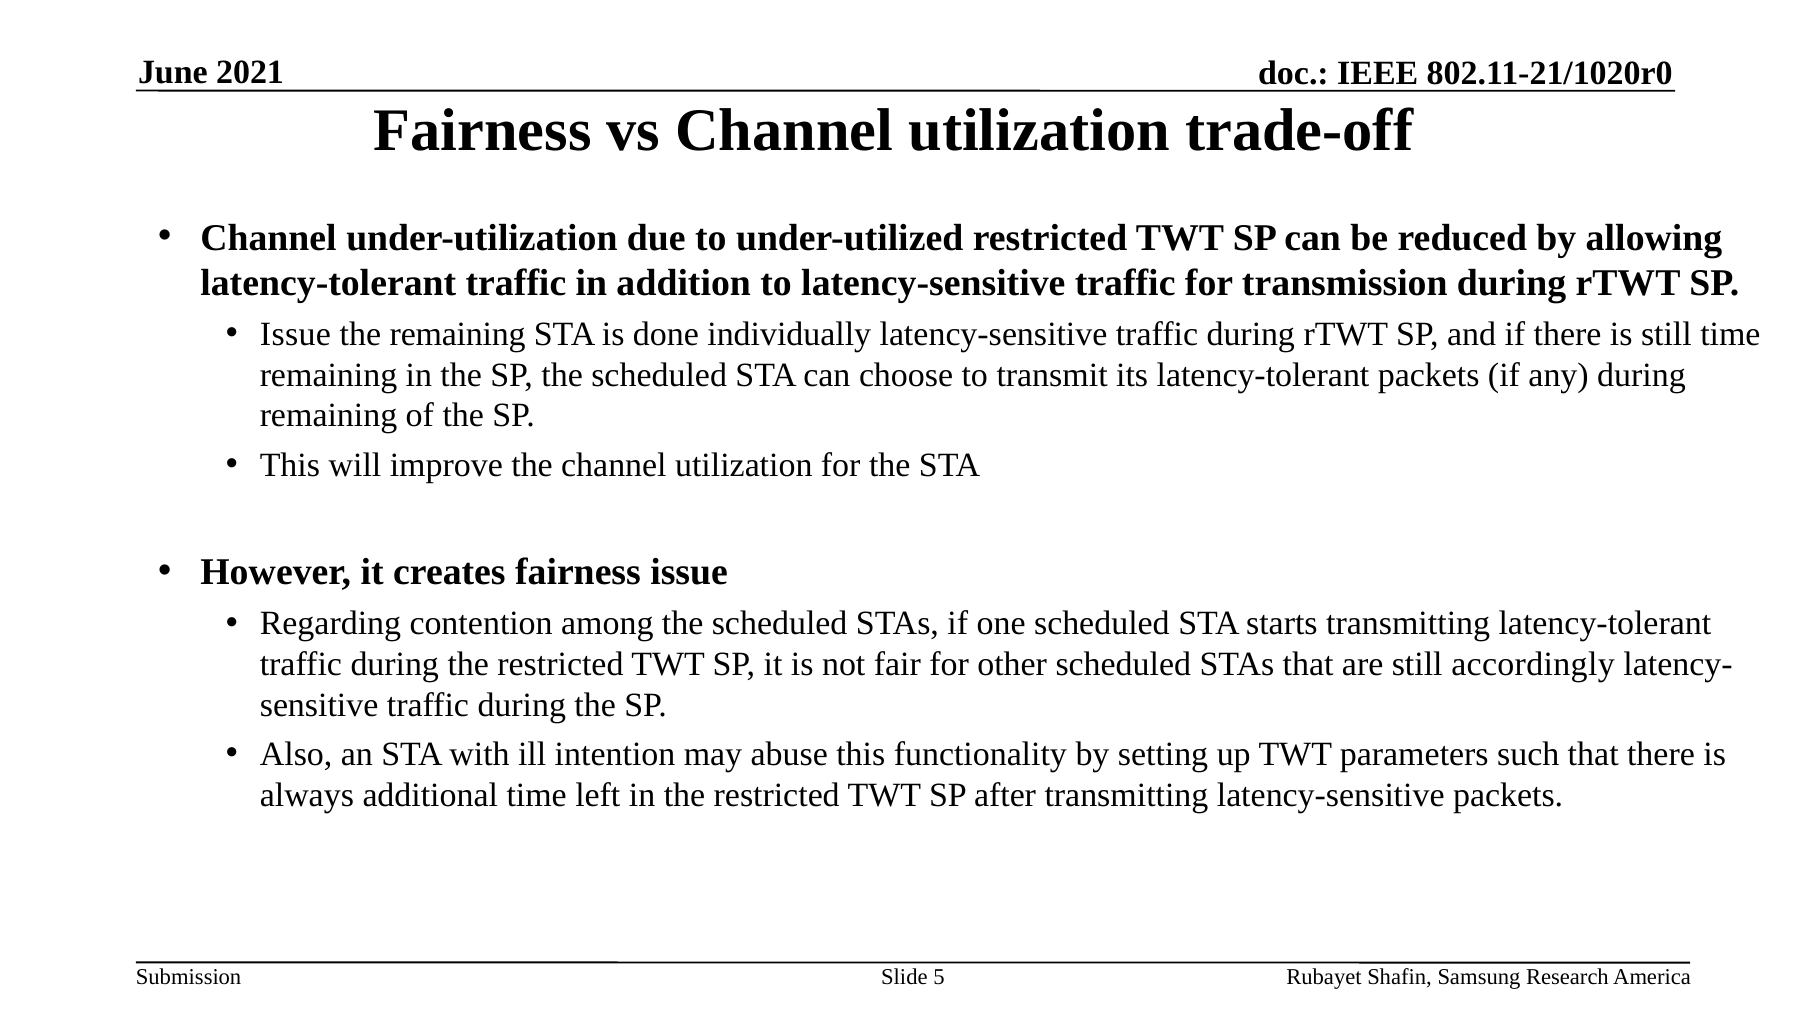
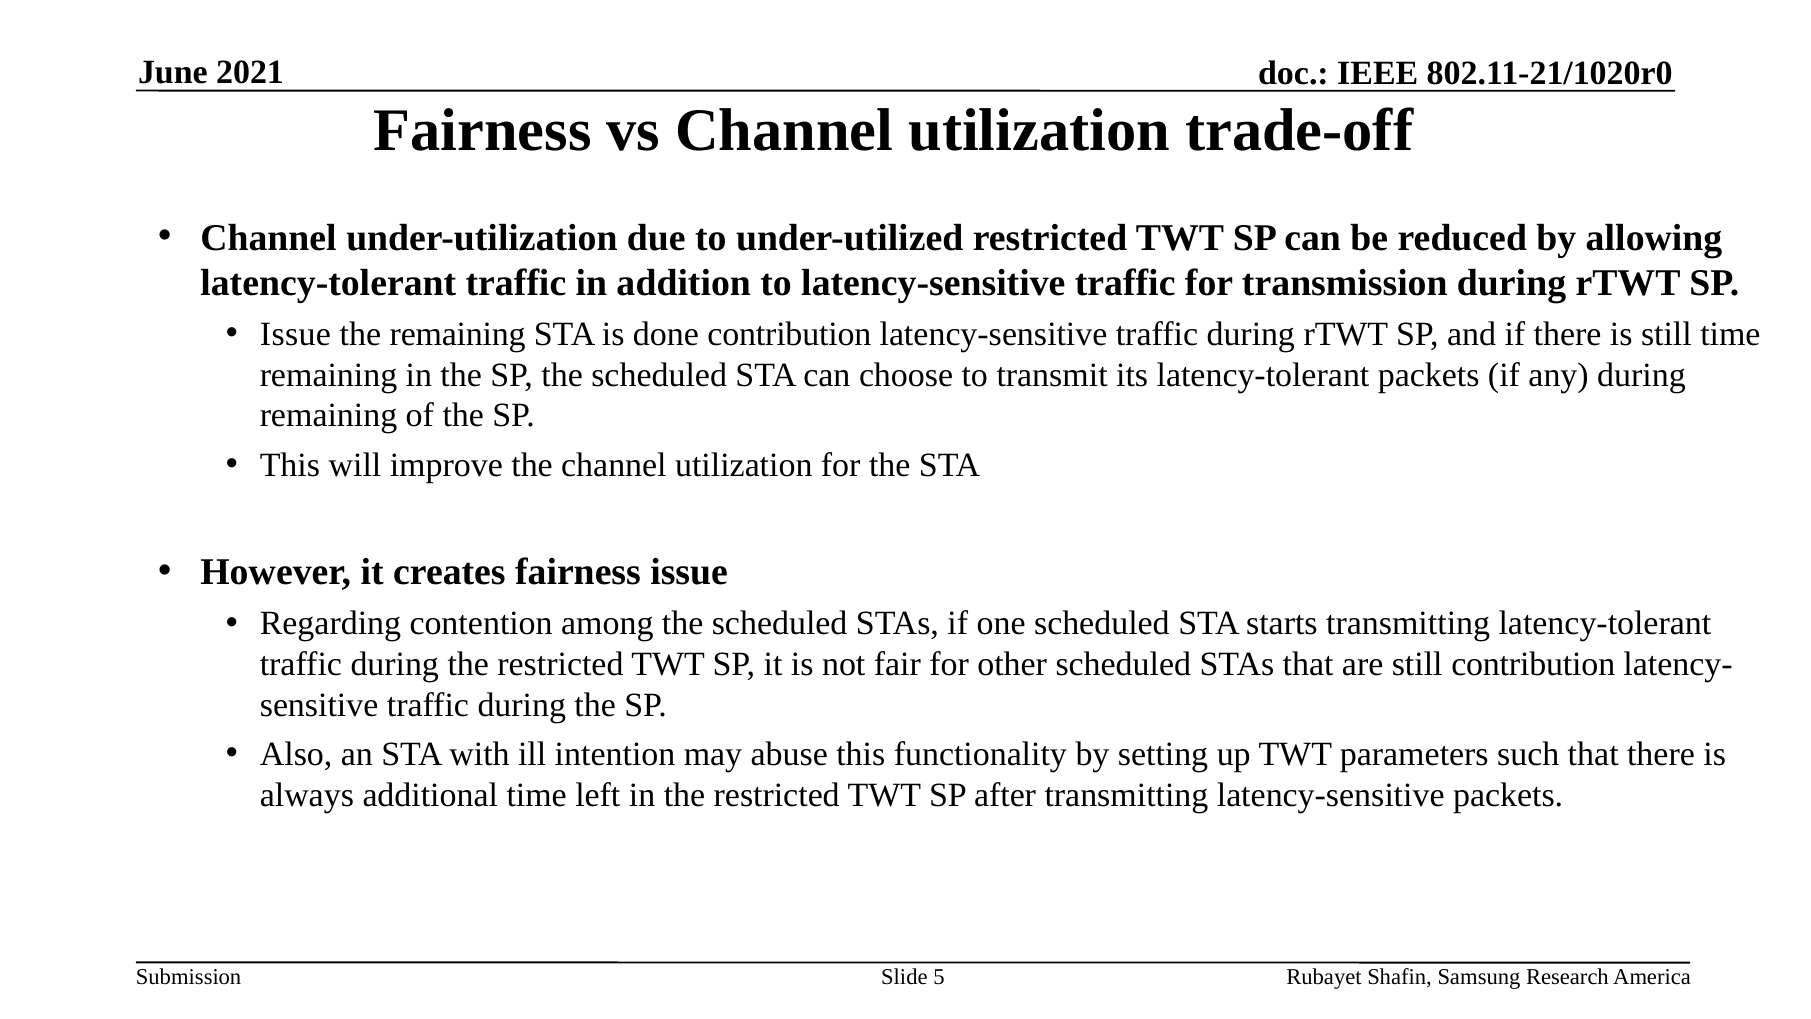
done individually: individually -> contribution (789, 334)
still accordingly: accordingly -> contribution (1533, 664)
